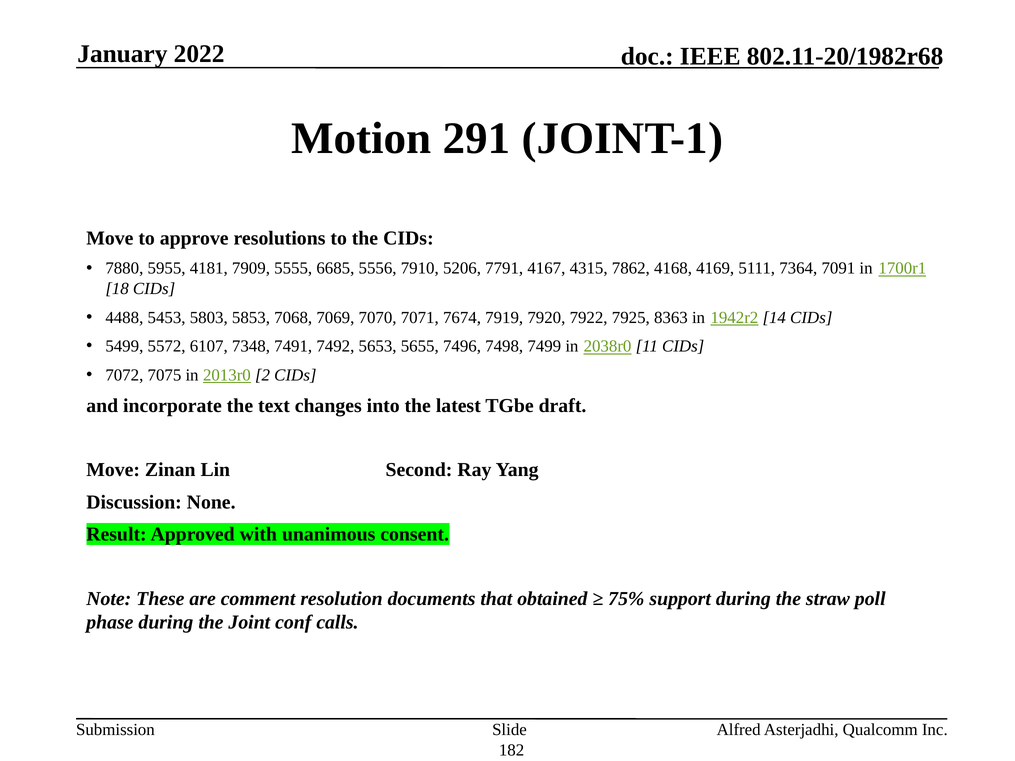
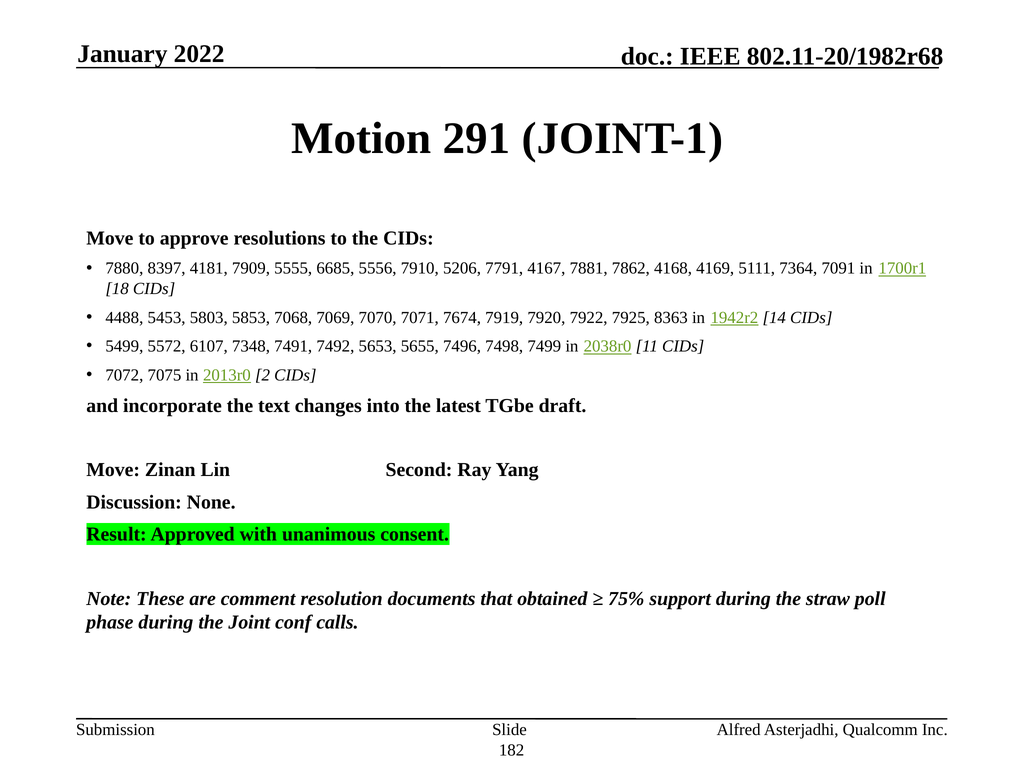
5955: 5955 -> 8397 (167, 269)
4315: 4315 -> 7881 (589, 269)
